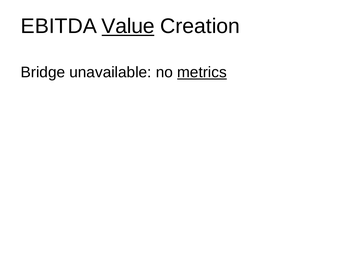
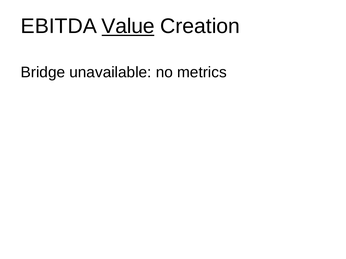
metrics underline: present -> none (202, 73)
